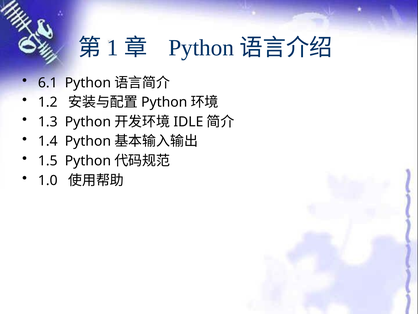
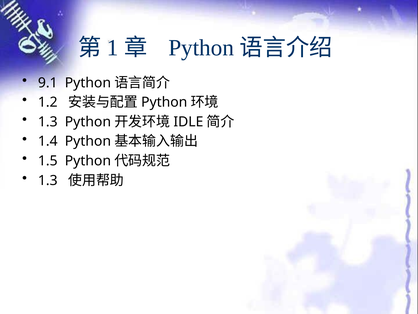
6.1: 6.1 -> 9.1 (48, 83)
1.0: 1.0 -> 1.3 (48, 180)
